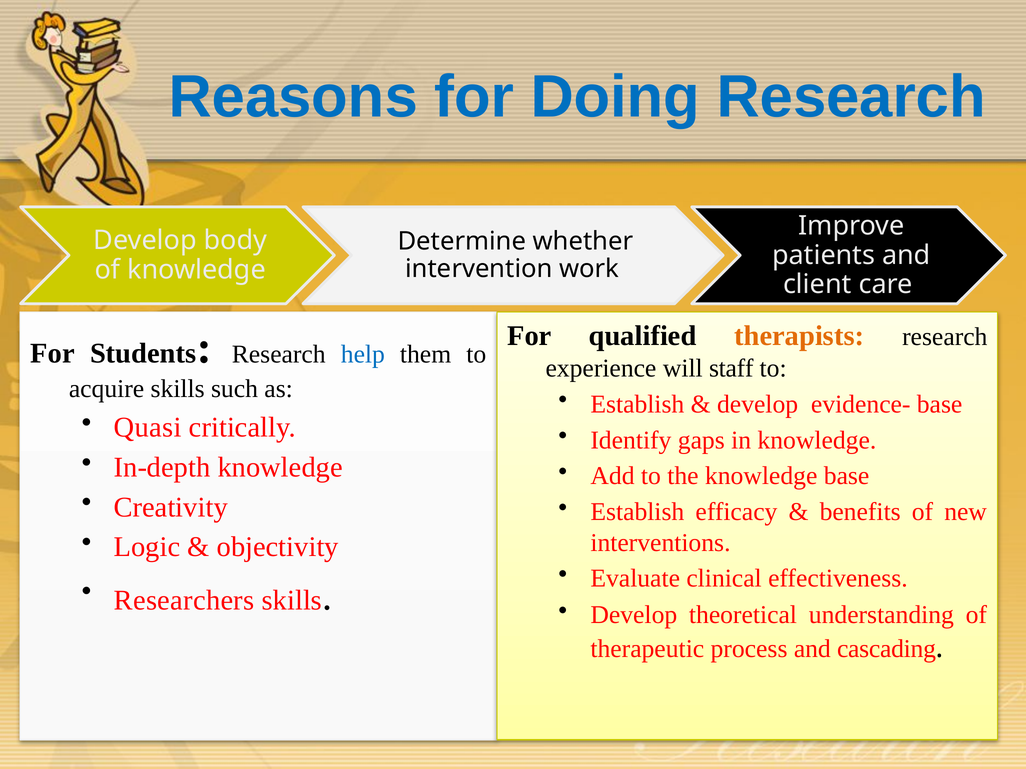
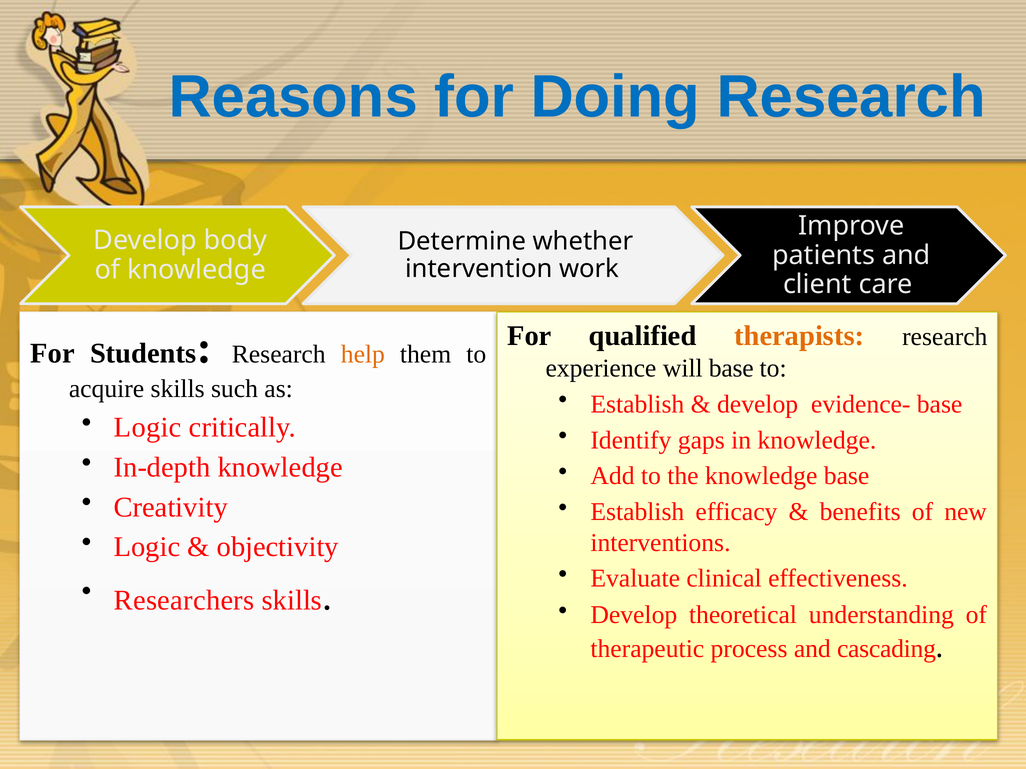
help colour: blue -> orange (363, 354)
will staff: staff -> base (731, 369)
Quasi: Quasi -> Logic (148, 428)
